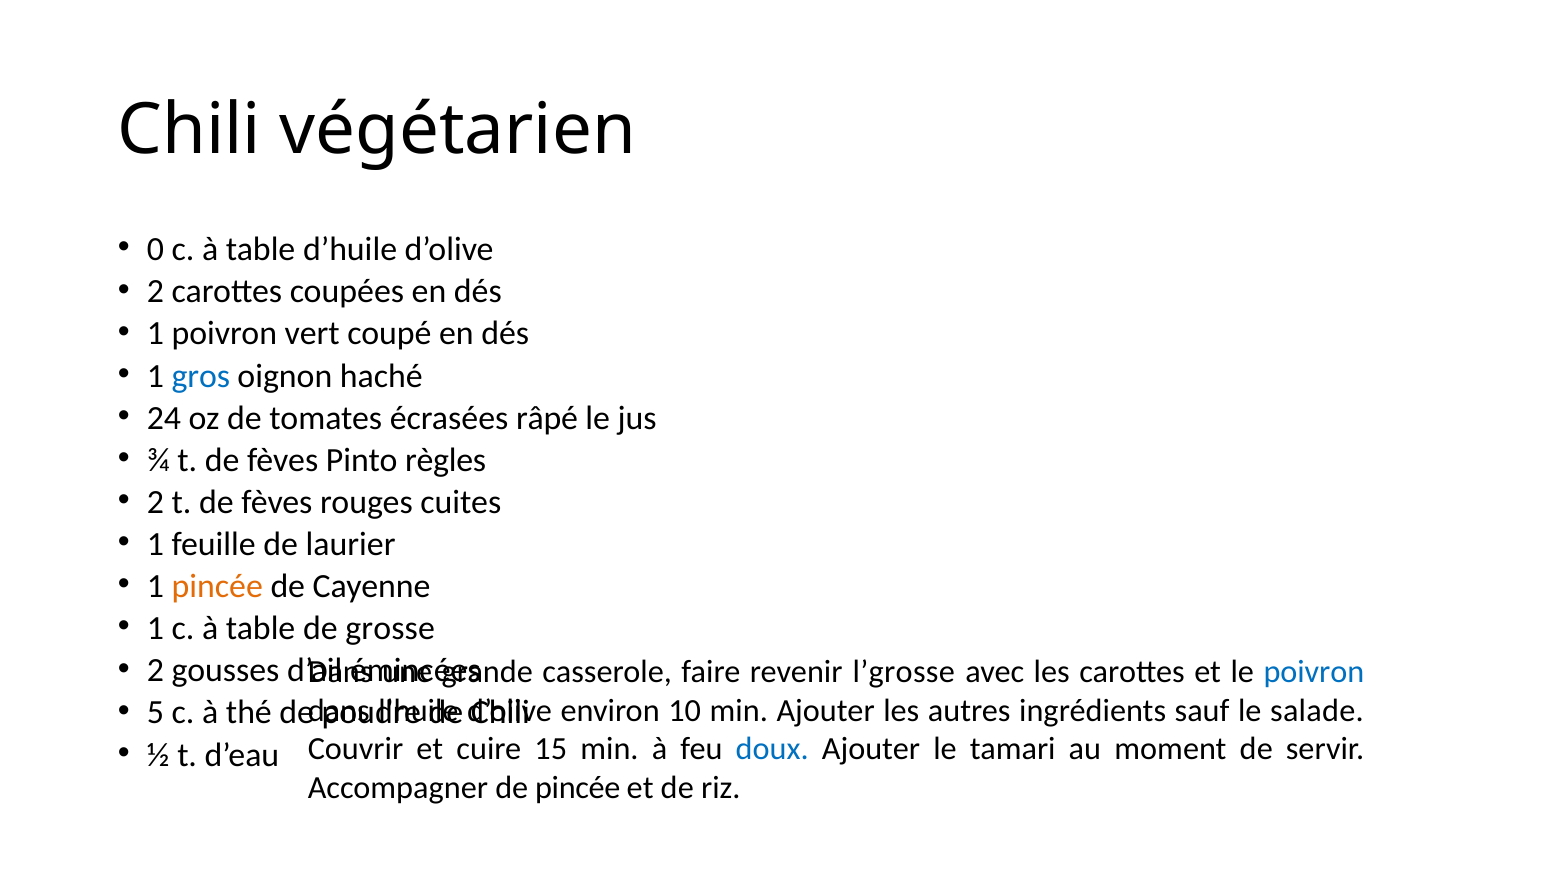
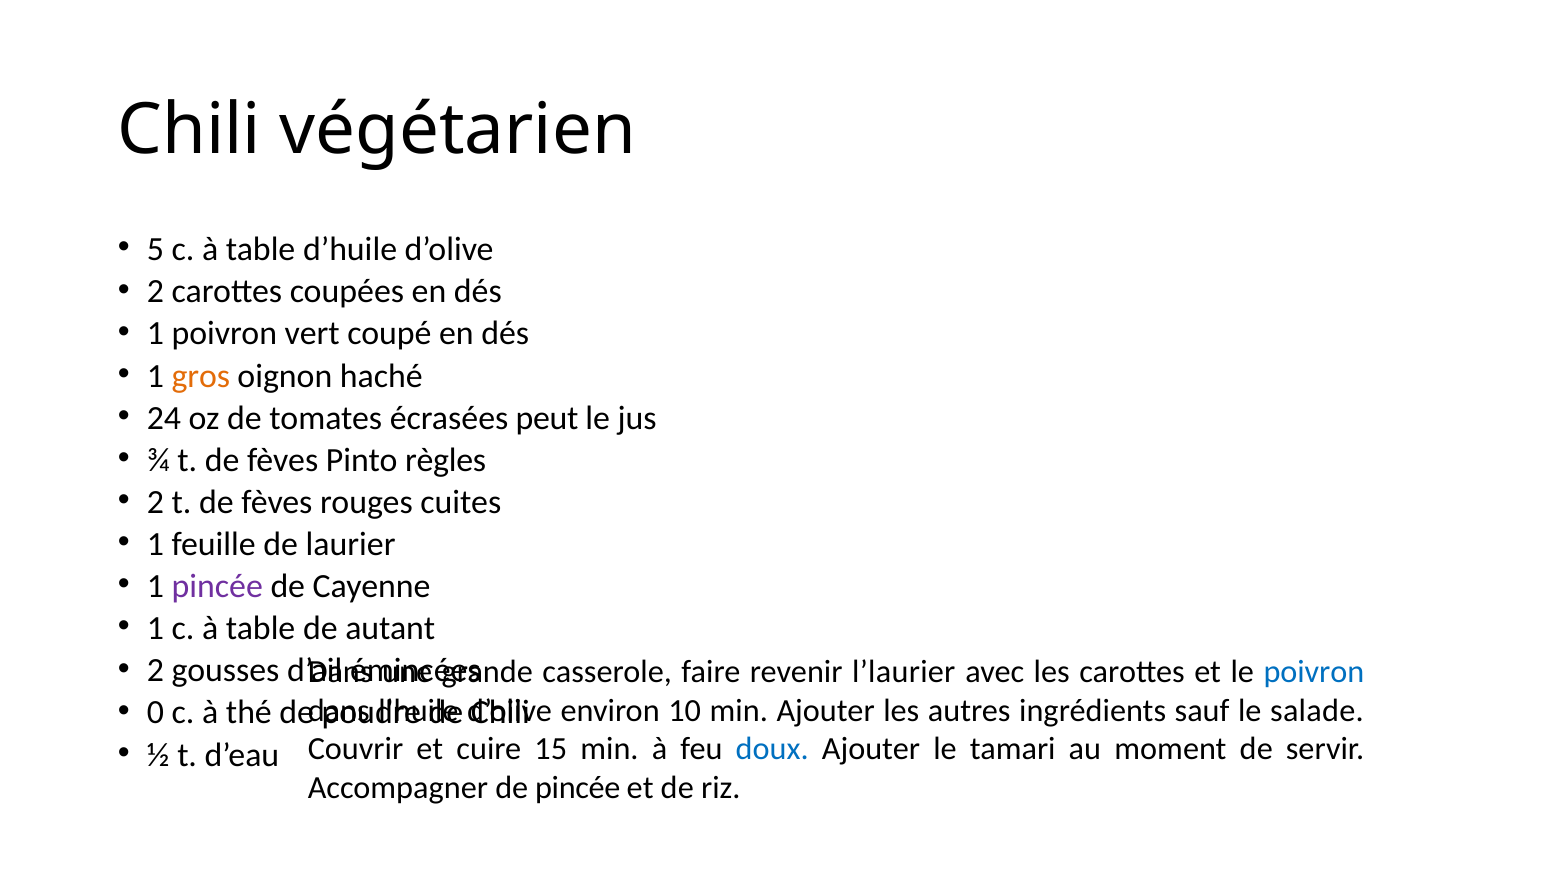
0: 0 -> 5 (156, 250)
gros colour: blue -> orange (201, 376)
râpé: râpé -> peut (547, 418)
pincée colour: orange -> purple (217, 587)
grosse: grosse -> autant (390, 629)
l’grosse: l’grosse -> l’laurier (904, 672)
5: 5 -> 0 (156, 713)
